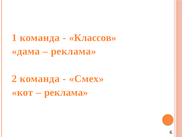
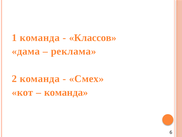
реклама: реклама -> команда (66, 92)
